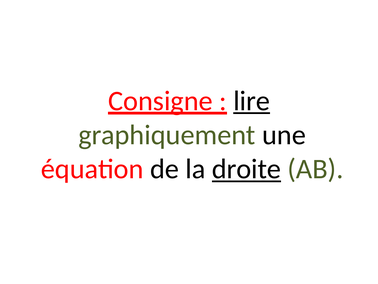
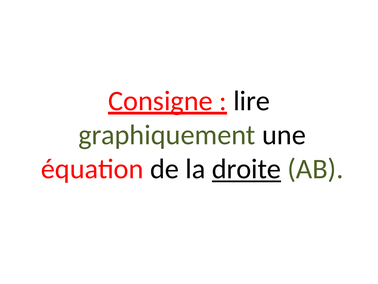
lire underline: present -> none (252, 101)
